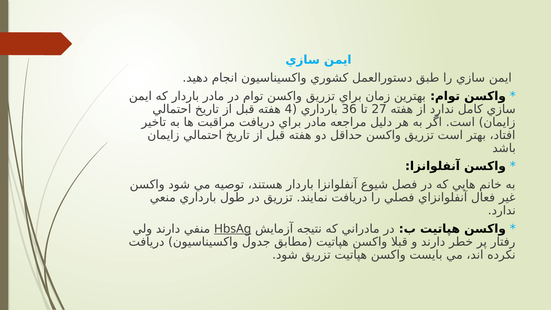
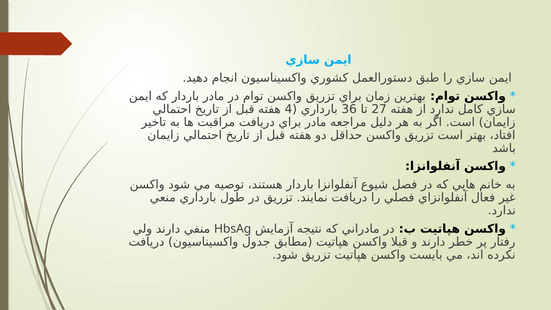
HbsAg underline: present -> none (233, 229)
